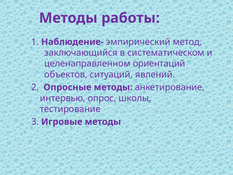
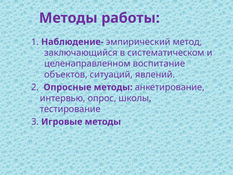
ориентаций: ориентаций -> воспитание (159, 64)
